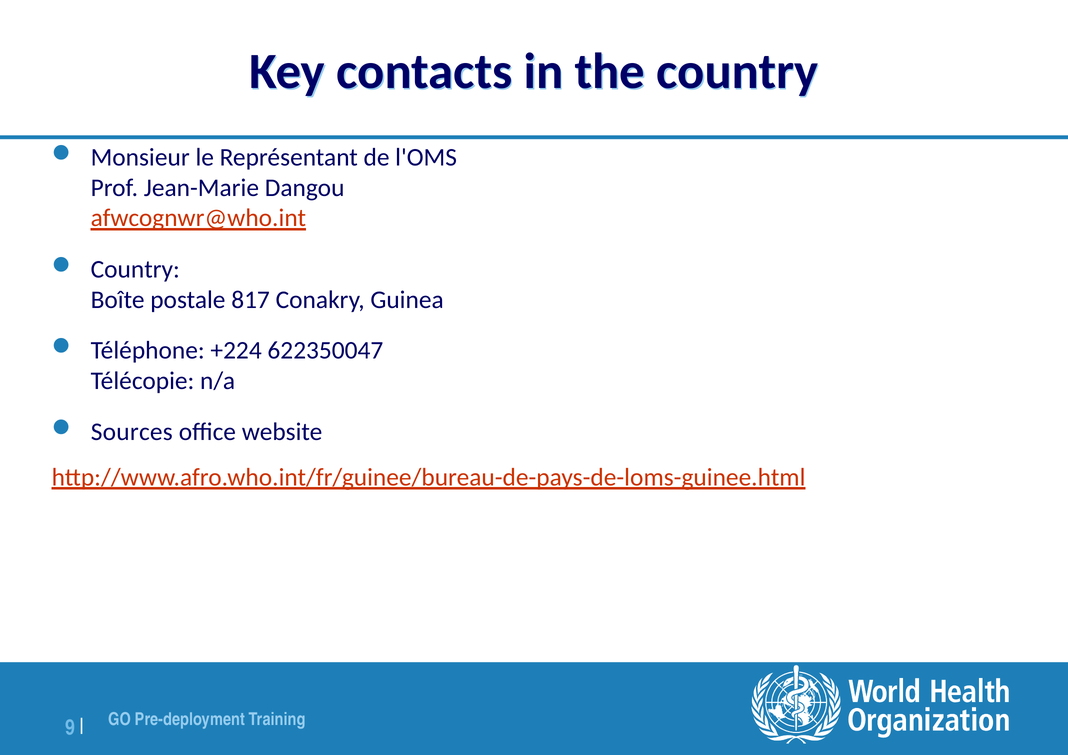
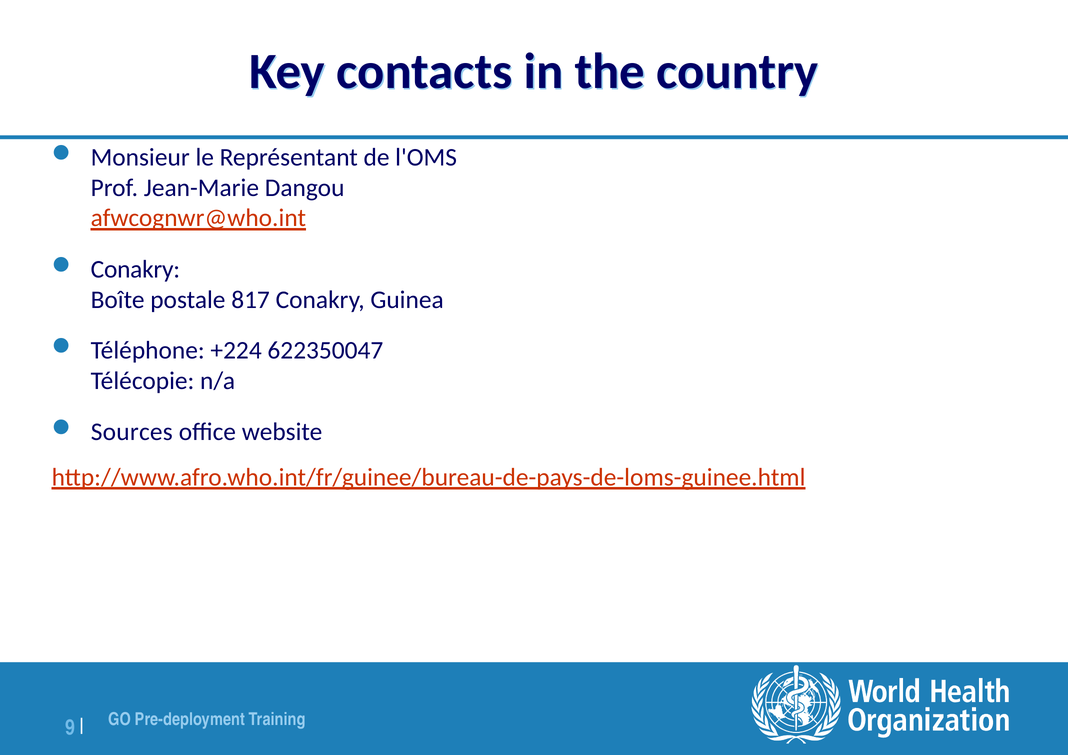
Country: Country -> Conakry (135, 270)
